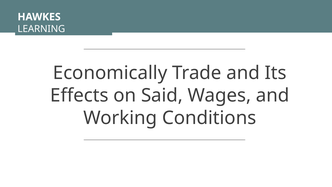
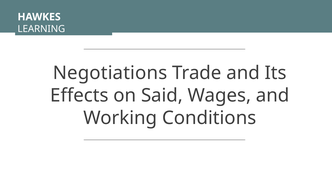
Economically: Economically -> Negotiations (110, 73)
